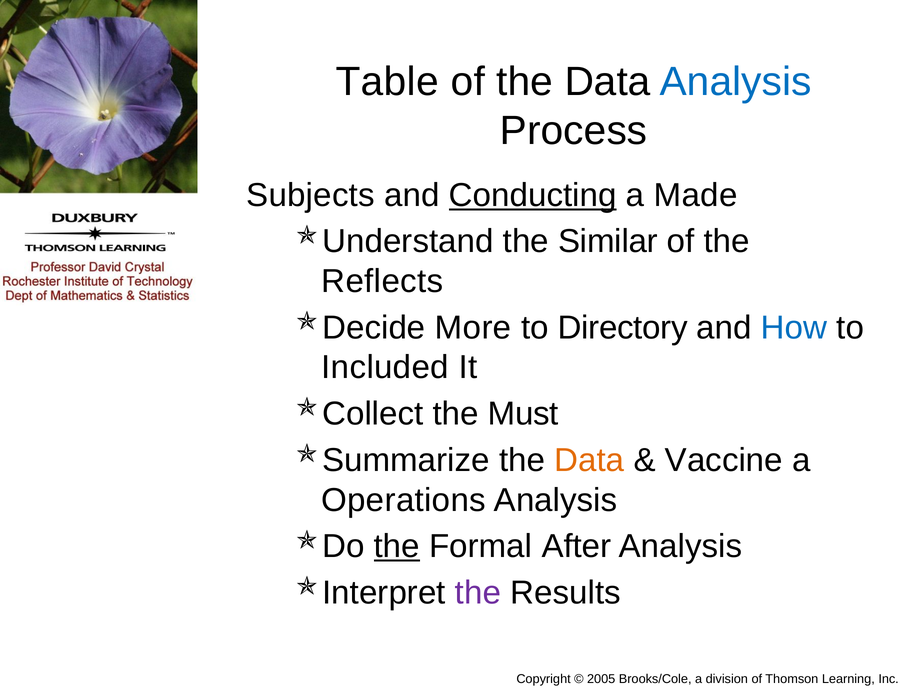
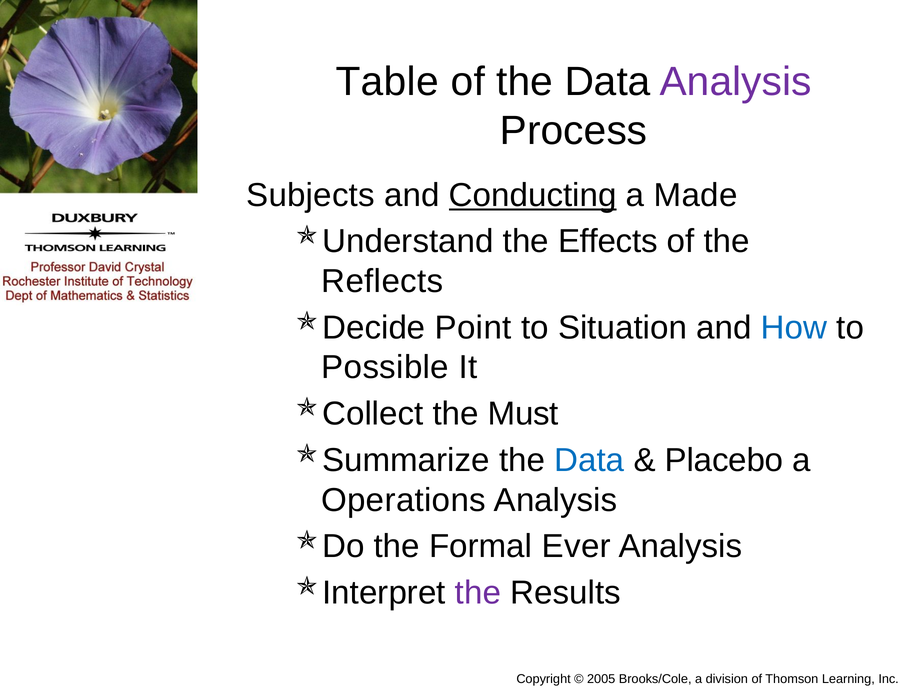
Analysis colour: blue -> purple (736, 82)
Similar: Similar -> Effects (608, 241)
More: More -> Point (473, 327)
Directory: Directory -> Situation (623, 327)
Included: Included -> Possible (385, 367)
Data colour: orange -> blue (589, 460)
Vaccine: Vaccine -> Placebo (724, 460)
the underline: present -> none (397, 546)
After: After -> Ever (576, 546)
